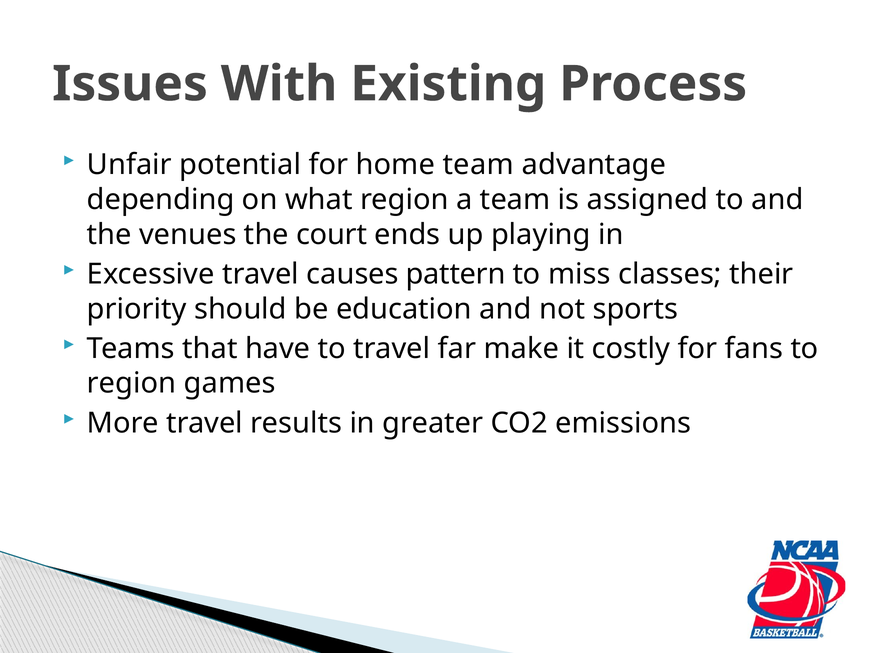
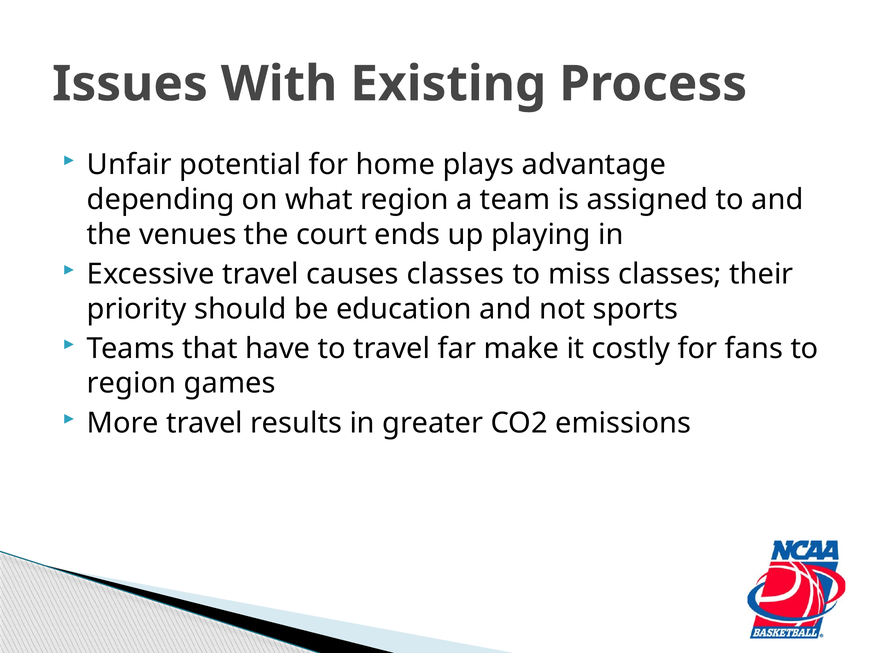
home team: team -> plays (478, 165)
causes pattern: pattern -> classes (455, 274)
